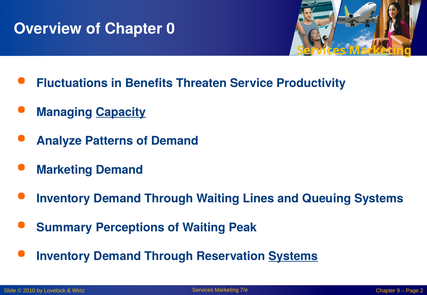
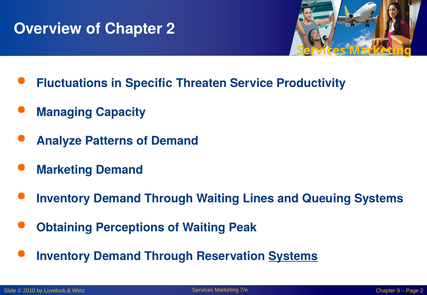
Chapter 0: 0 -> 2 (171, 29)
Benefits: Benefits -> Specific (149, 83)
Capacity underline: present -> none (121, 112)
Summary: Summary -> Obtaining (65, 228)
